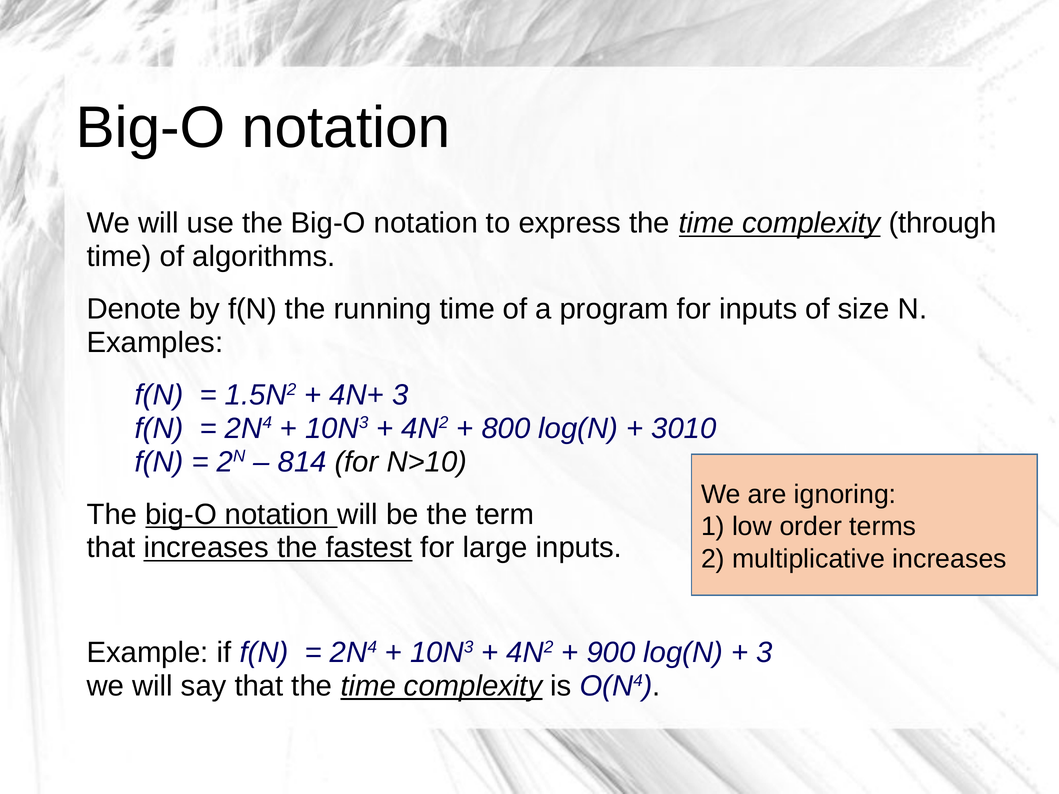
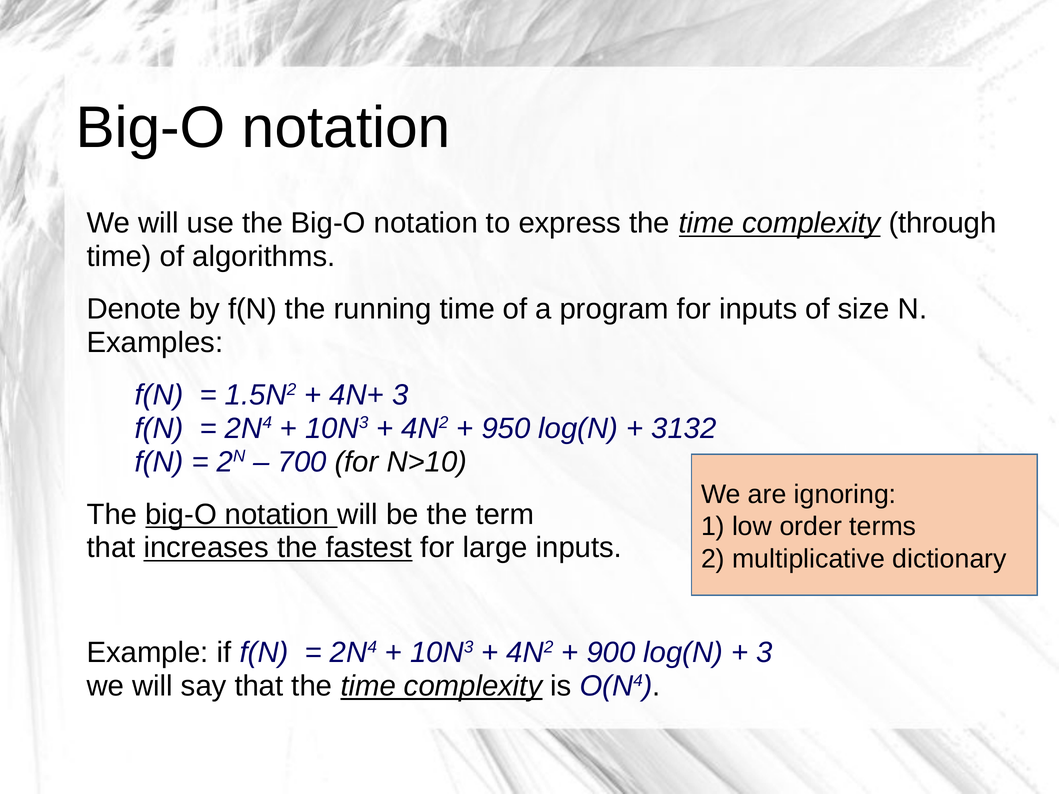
800: 800 -> 950 (506, 429)
3010: 3010 -> 3132 (684, 429)
814: 814 -> 700 (302, 462)
multiplicative increases: increases -> dictionary (950, 559)
